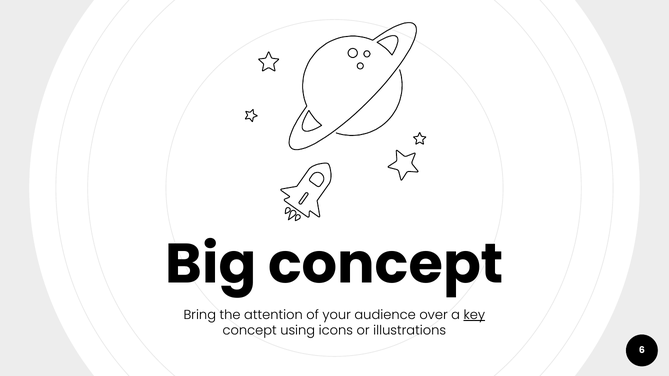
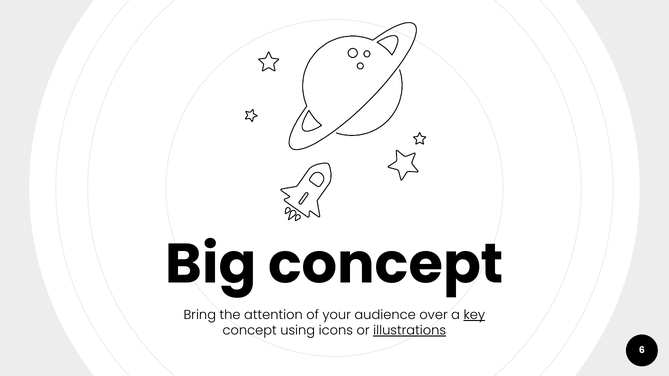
illustrations underline: none -> present (410, 331)
